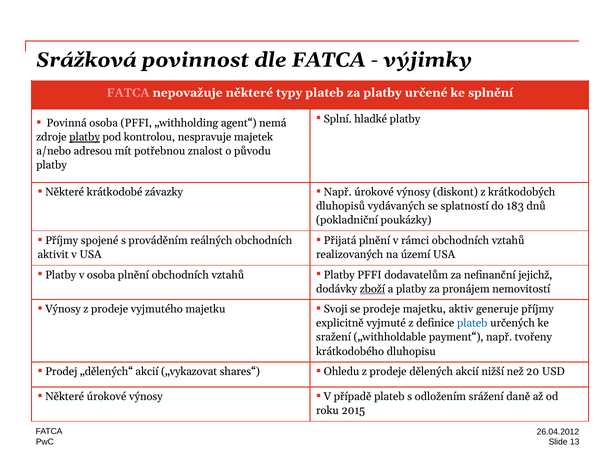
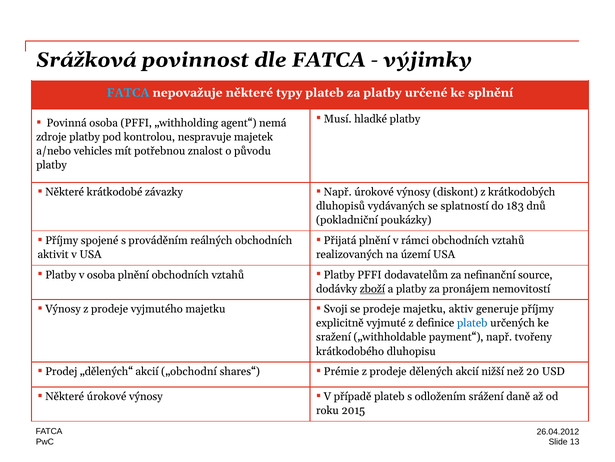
FATCA colour: pink -> light blue (128, 93)
Splní: Splní -> Musí (338, 119)
platby underline: present -> none (85, 137)
adresou: adresou -> vehicles (93, 151)
jejichž: jejichž -> source (535, 274)
„vykazovat: „vykazovat -> „obchodní (189, 371)
Ohledu: Ohledu -> Prémie (341, 371)
